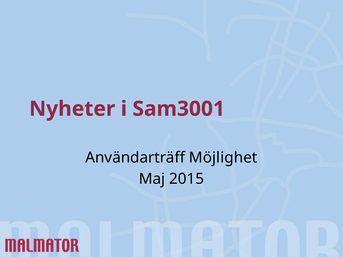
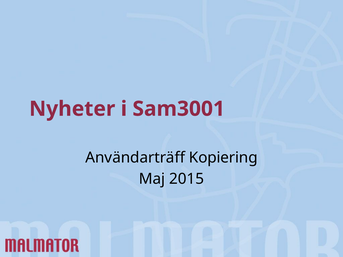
Möjlighet: Möjlighet -> Kopiering (223, 158)
